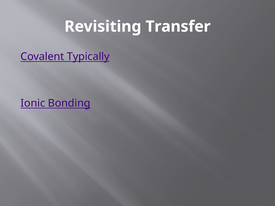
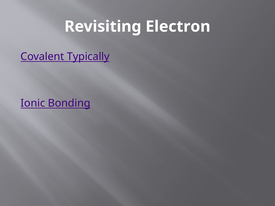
Transfer: Transfer -> Electron (178, 27)
